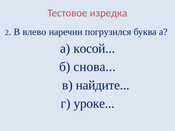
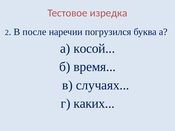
влево: влево -> после (34, 32)
снова: снова -> время (95, 67)
найдите: найдите -> случаях (103, 85)
уроке: уроке -> каких (94, 104)
